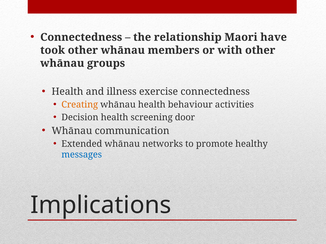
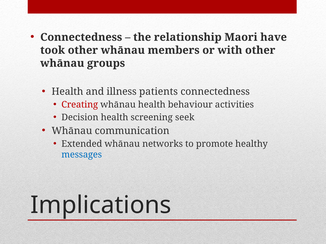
exercise: exercise -> patients (158, 92)
Creating colour: orange -> red (80, 105)
door: door -> seek (185, 118)
